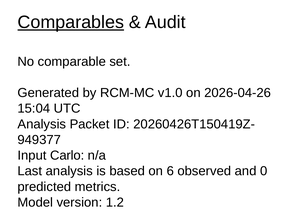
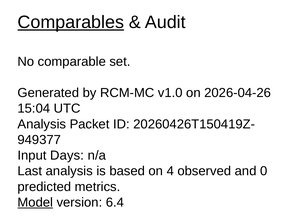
Carlo: Carlo -> Days (67, 155)
6: 6 -> 4 (170, 171)
Model underline: none -> present (35, 202)
1.2: 1.2 -> 6.4 (115, 202)
